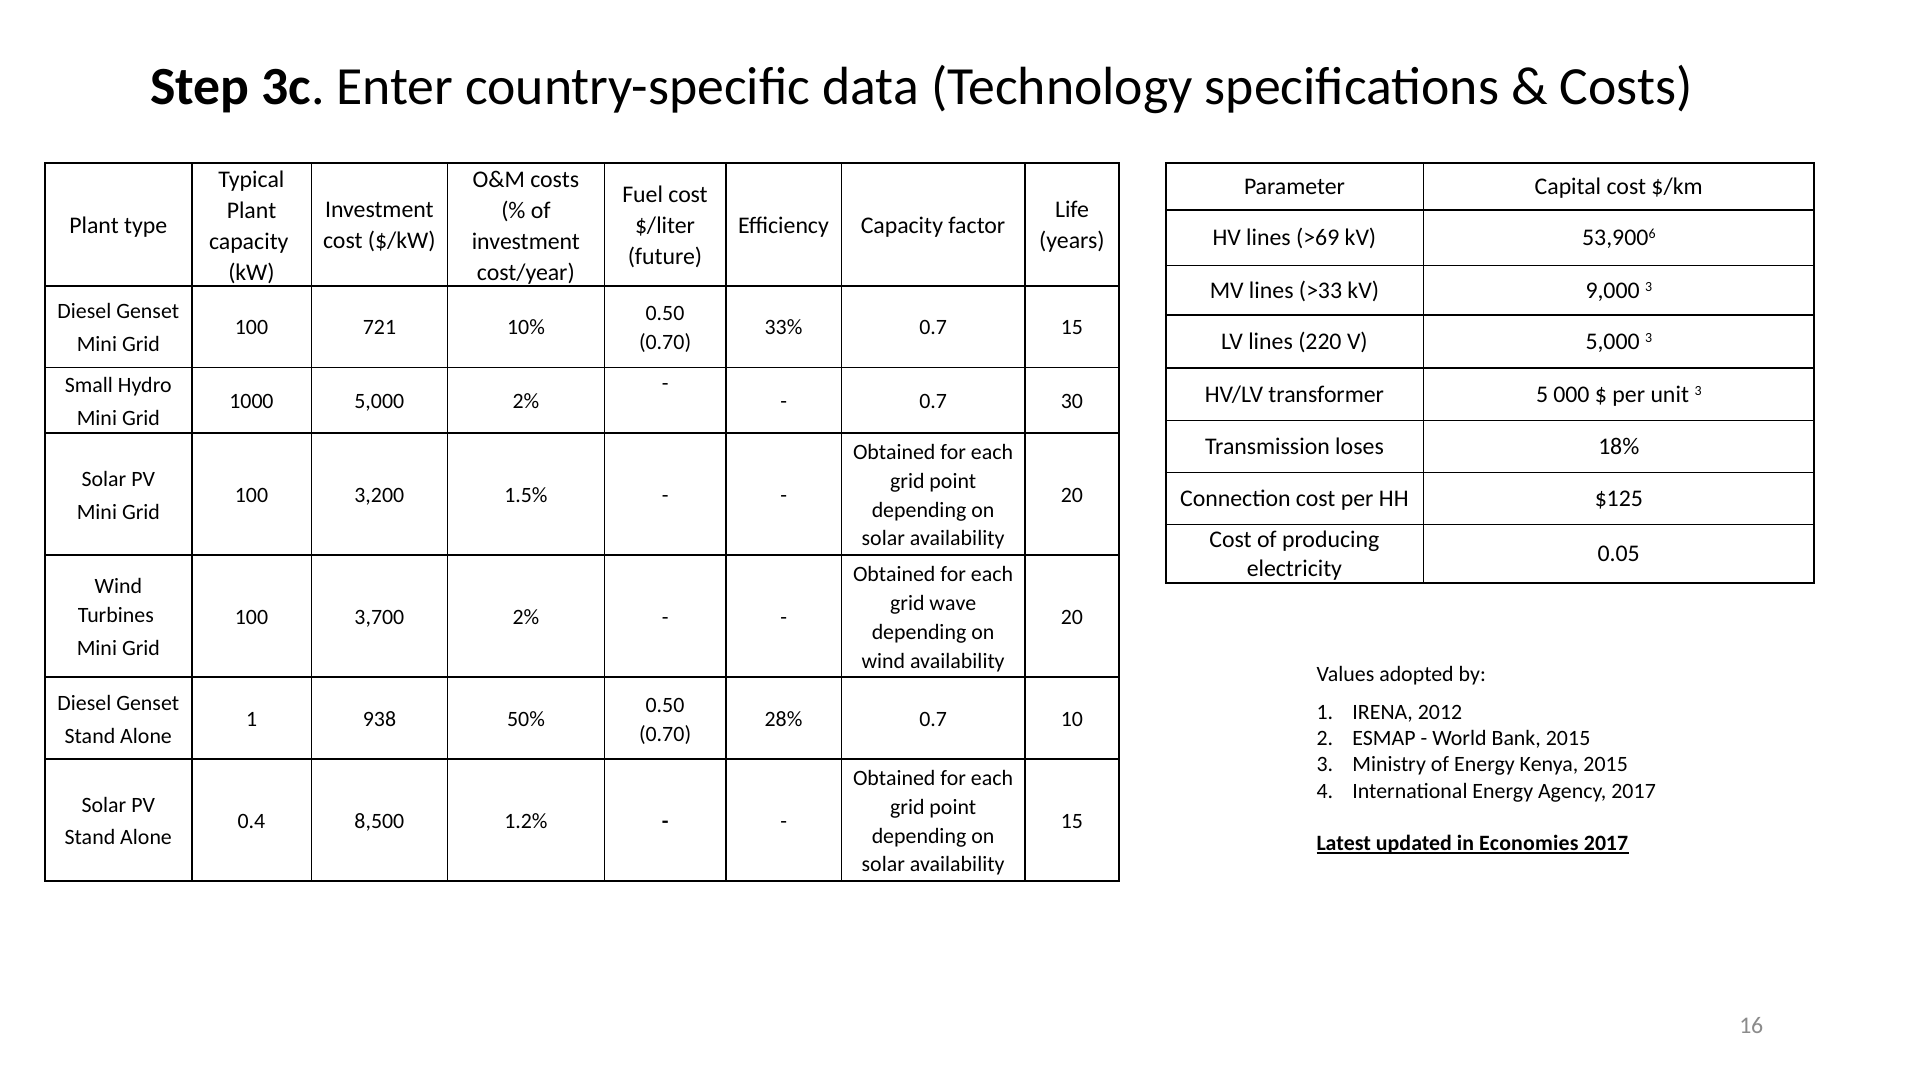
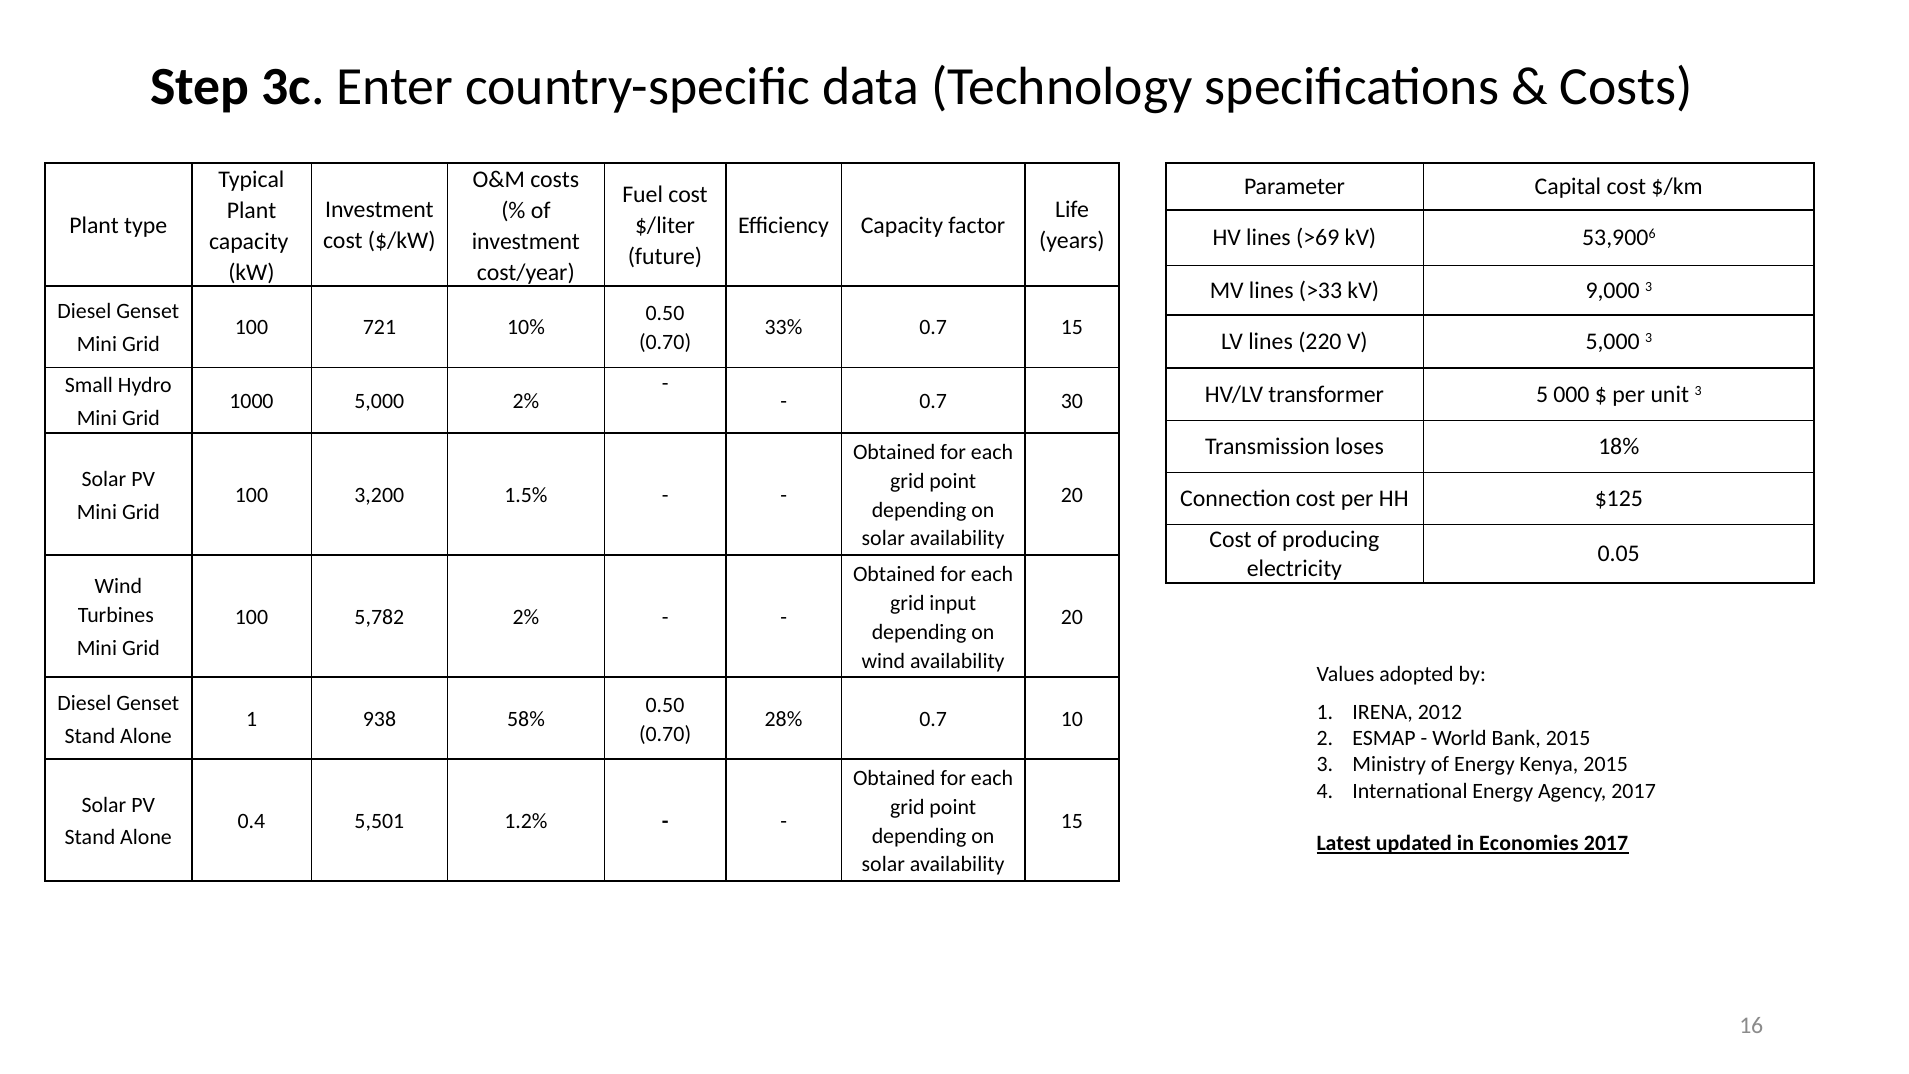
wave: wave -> input (953, 603)
3,700: 3,700 -> 5,782 (379, 617)
50%: 50% -> 58% (526, 719)
8,500: 8,500 -> 5,501 (379, 821)
